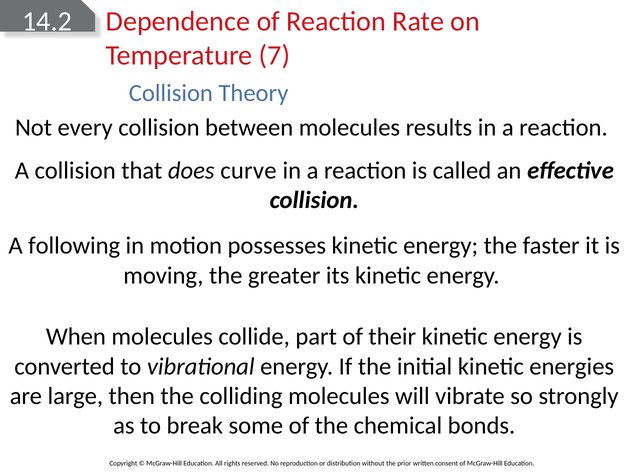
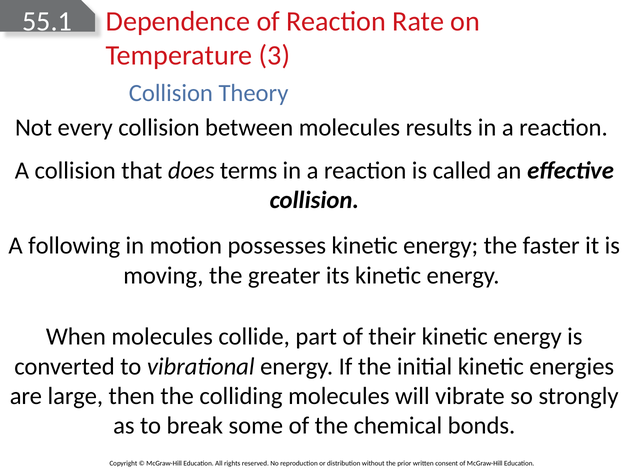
14.2: 14.2 -> 55.1 (47, 22)
7: 7 -> 3 (275, 55)
curve: curve -> terms (249, 170)
